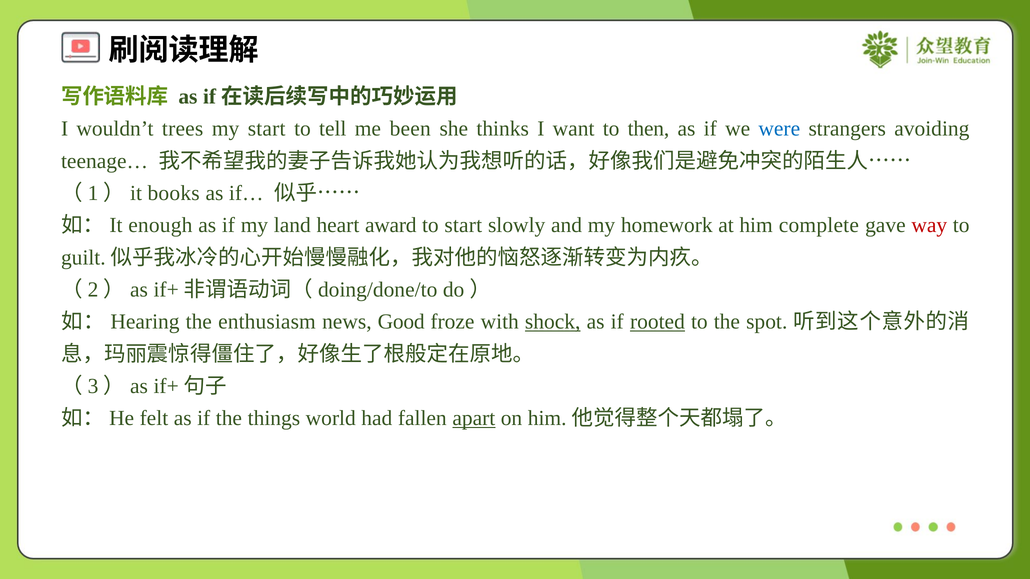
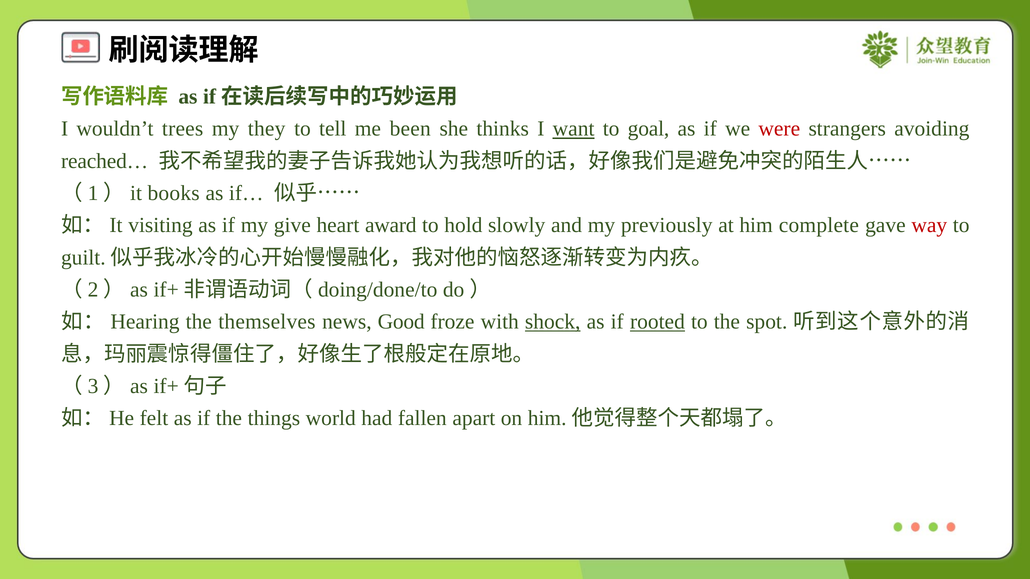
my start: start -> they (267, 129)
want underline: none -> present (574, 129)
then: then -> goal (649, 129)
were colour: blue -> red (779, 129)
teenage…: teenage… -> reached… (105, 161)
enough: enough -> visiting (160, 226)
land: land -> give (292, 226)
to start: start -> hold (463, 226)
homework: homework -> previously (667, 226)
enthusiasm: enthusiasm -> themselves (267, 322)
apart underline: present -> none (474, 419)
